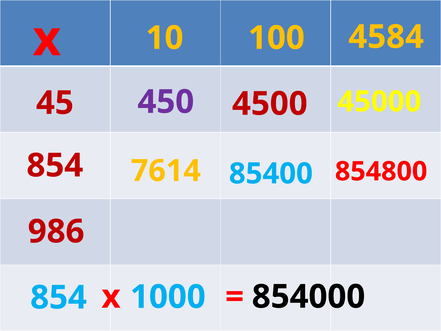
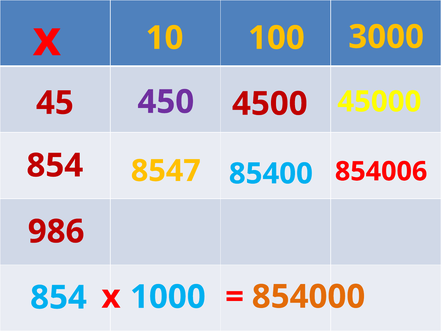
4584: 4584 -> 3000 (386, 37)
7614: 7614 -> 8547 (166, 171)
854800: 854800 -> 854006 (381, 171)
854000 colour: black -> orange (309, 297)
